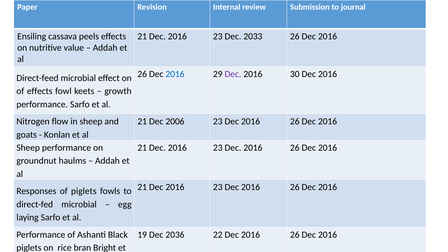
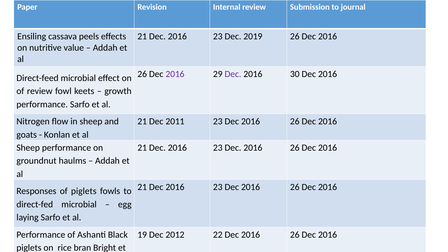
2033: 2033 -> 2019 (253, 36)
2016 colour: blue -> purple (175, 74)
of effects: effects -> review (40, 91)
2006: 2006 -> 2011 (175, 121)
2036: 2036 -> 2012 (175, 235)
